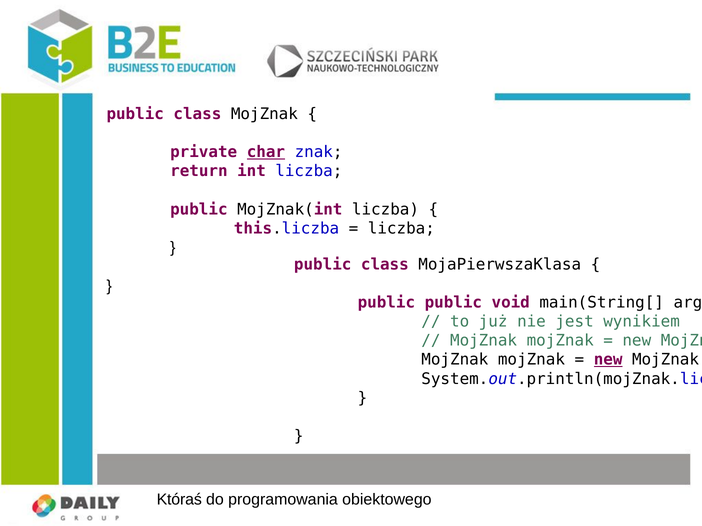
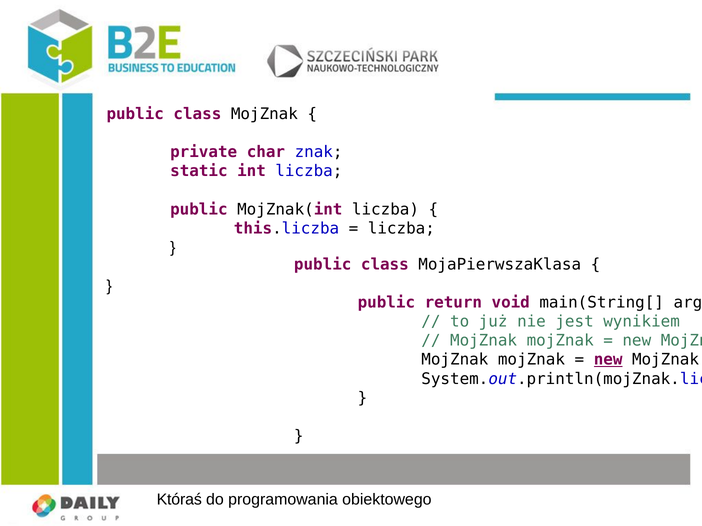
char underline: present -> none (266, 152)
return: return -> static (199, 171)
public public: public -> return (453, 303)
